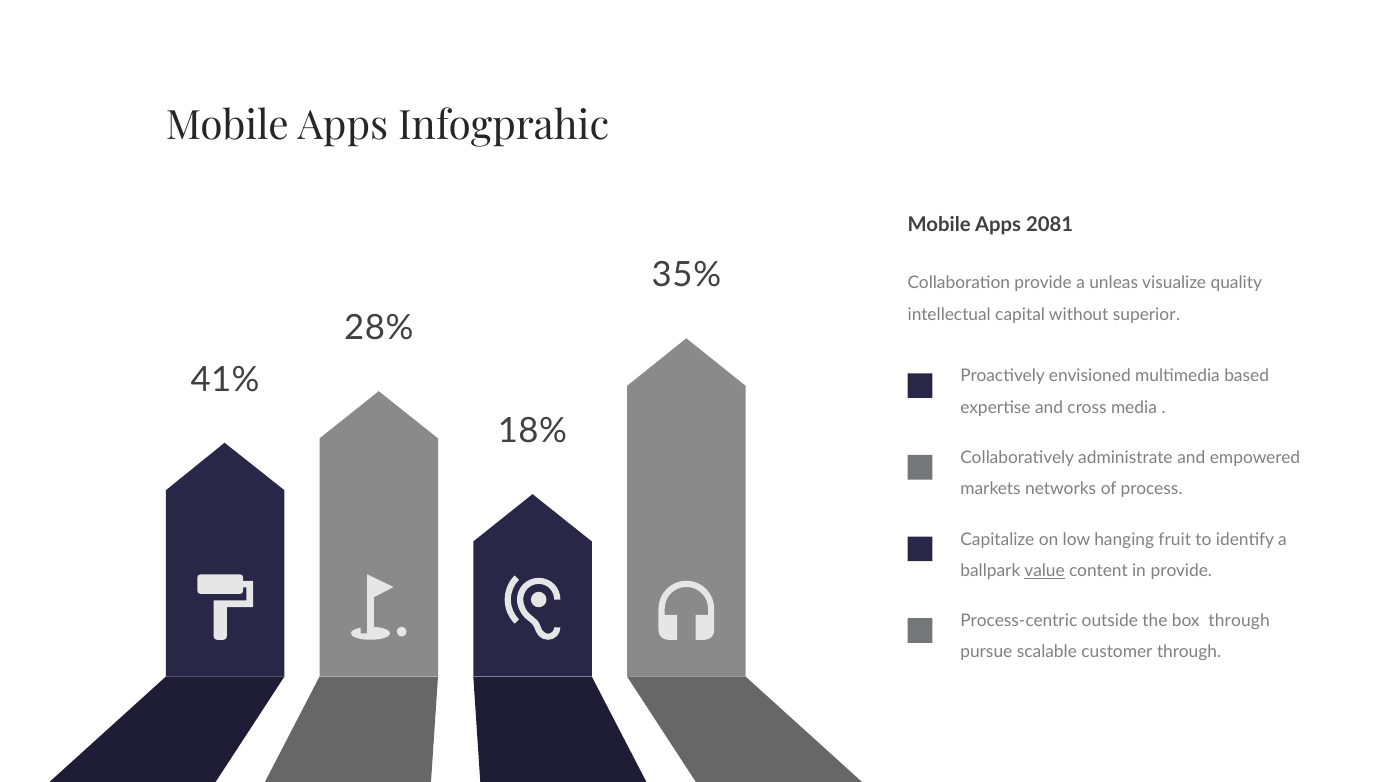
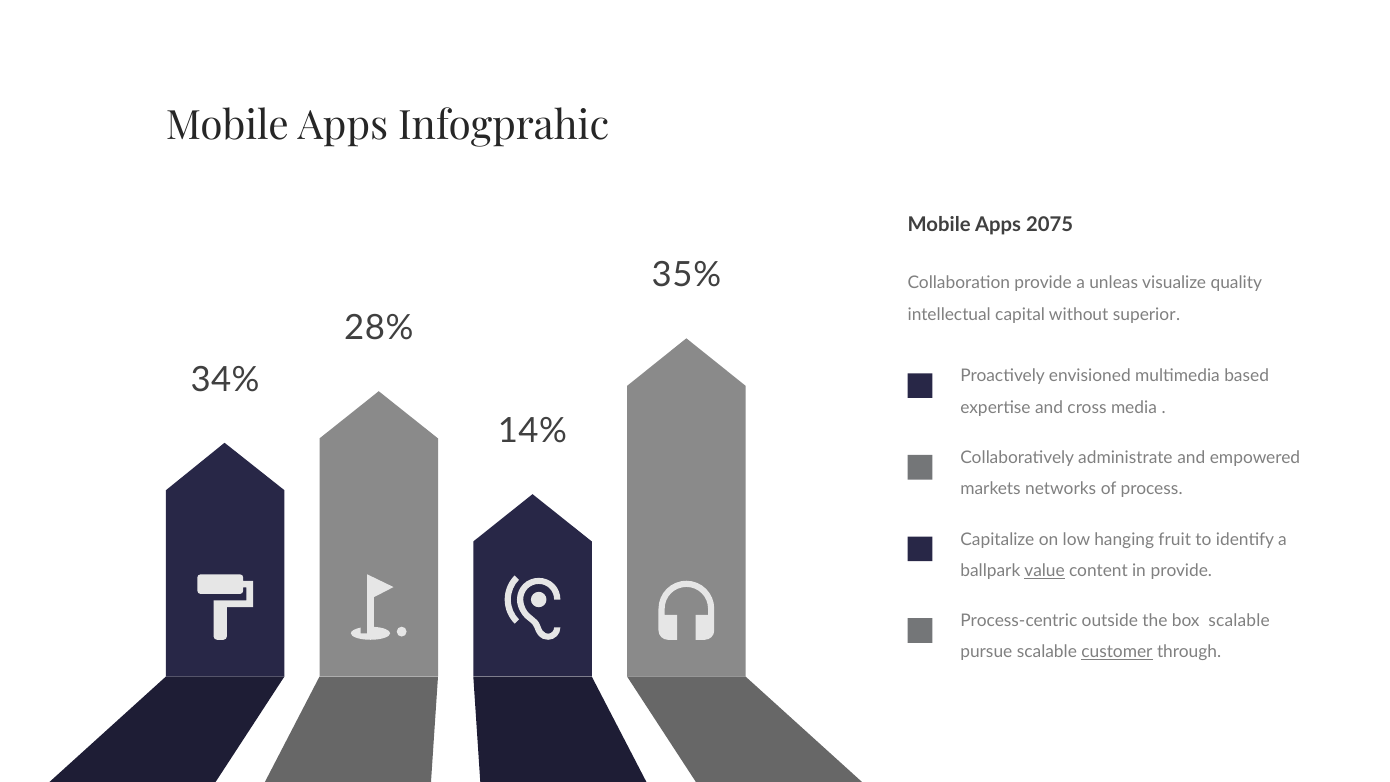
2081: 2081 -> 2075 (1050, 225)
41%: 41% -> 34% (225, 380)
18%: 18% -> 14% (532, 431)
box through: through -> scalable (1239, 621)
customer underline: none -> present (1117, 652)
